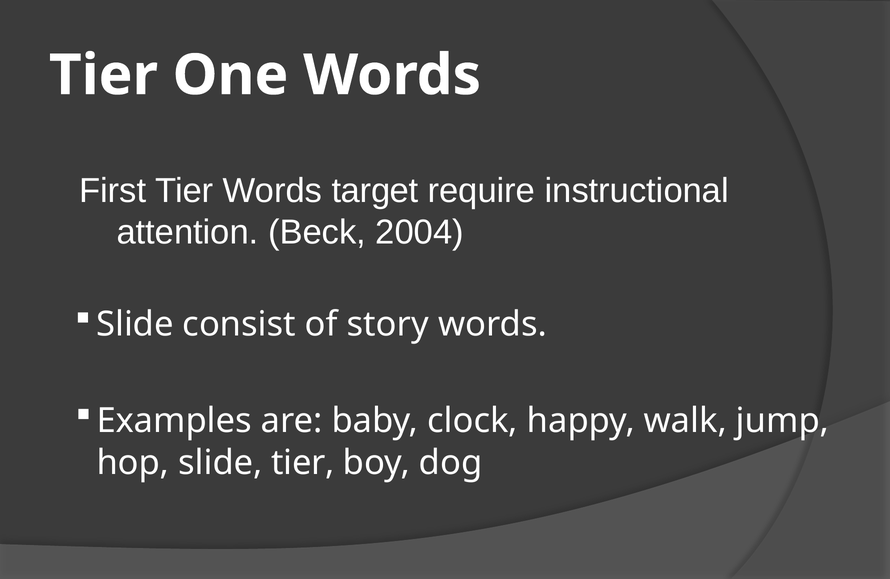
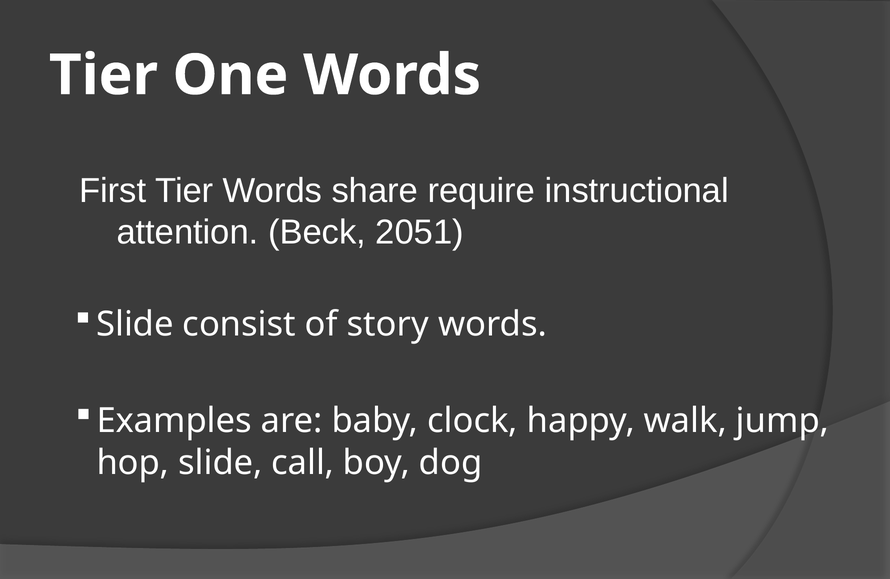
target: target -> share (375, 191)
2004: 2004 -> 2051 (420, 232)
slide tier: tier -> call (303, 462)
